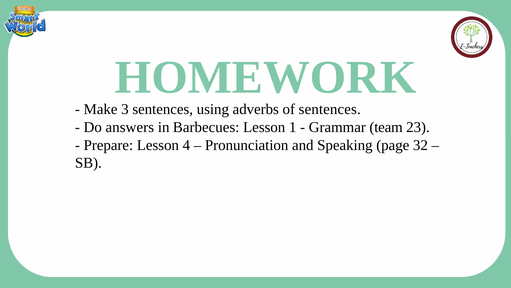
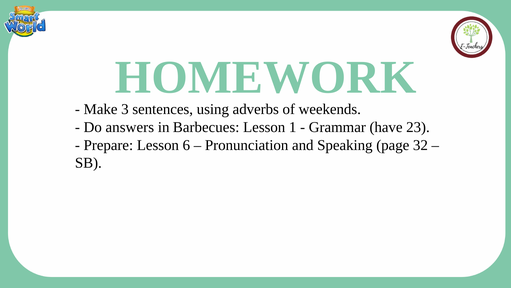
of sentences: sentences -> weekends (330, 109)
team: team -> have (386, 127)
4: 4 -> 6 (186, 145)
